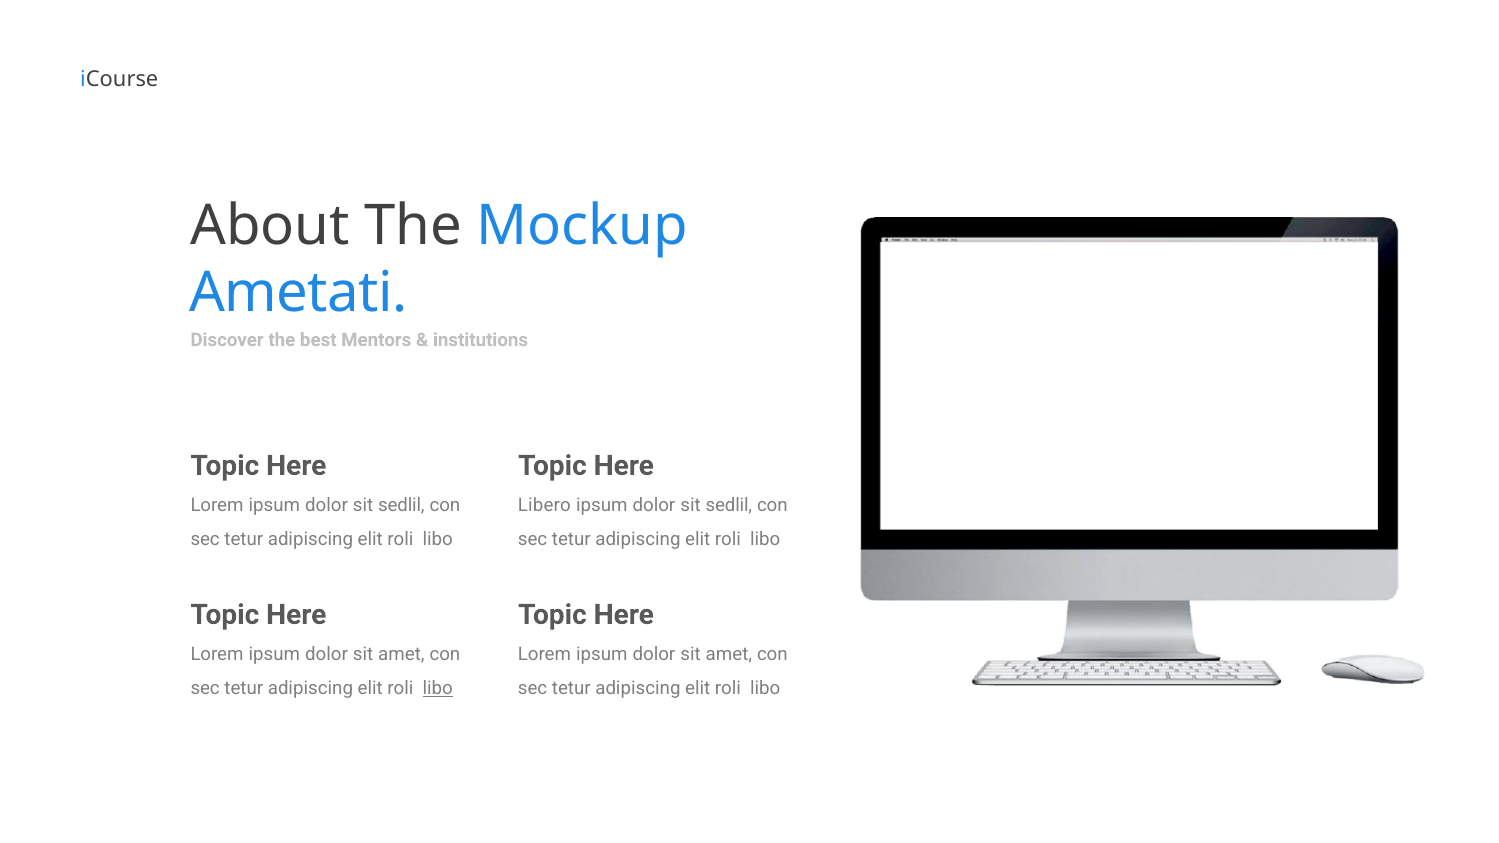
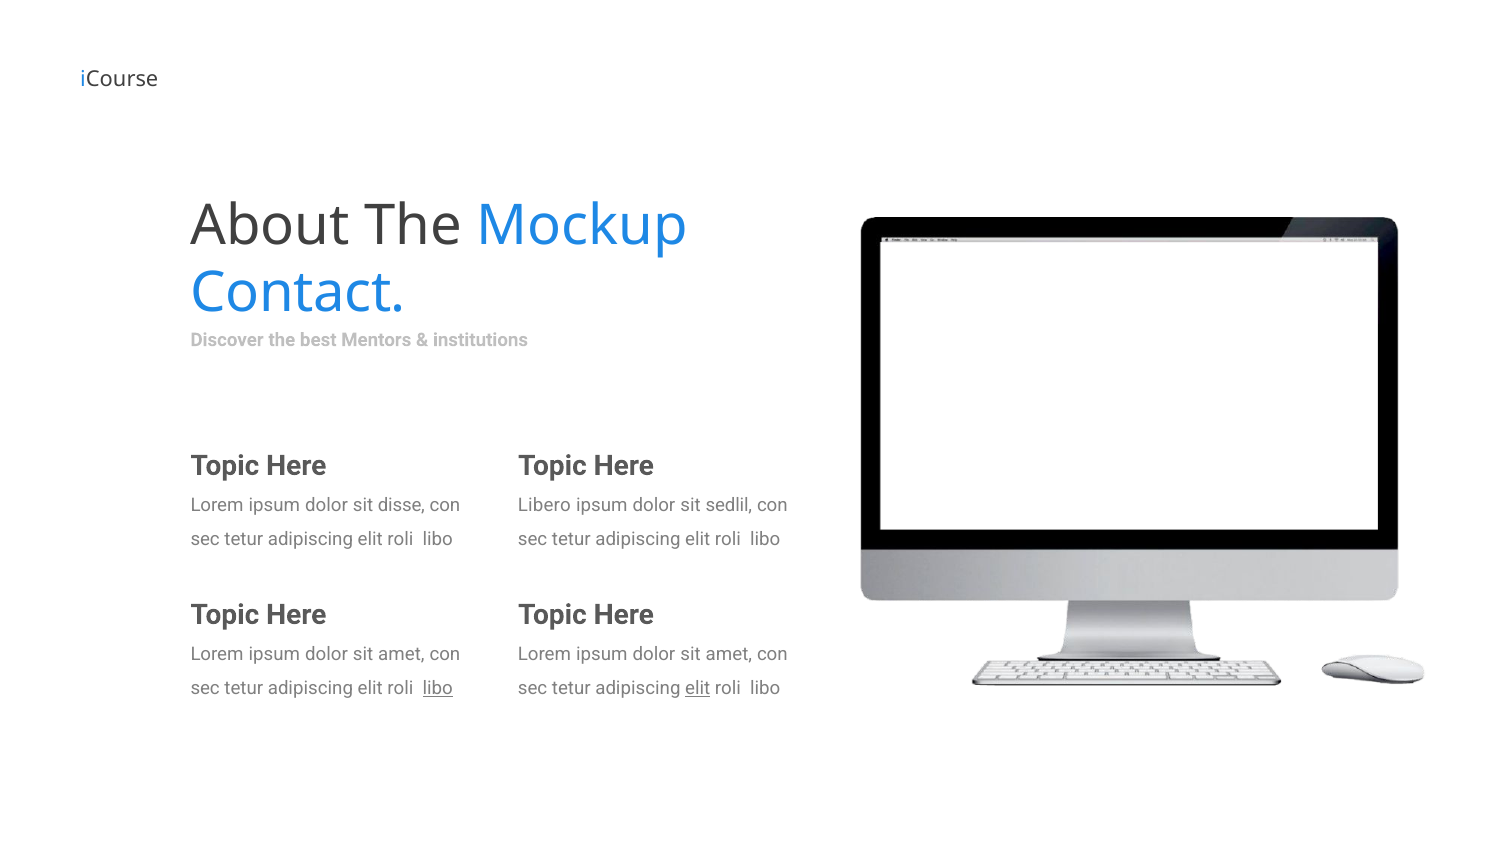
Ametati: Ametati -> Contact (298, 293)
sedlil: sedlil -> disse (401, 506)
elit underline: none -> present (698, 689)
